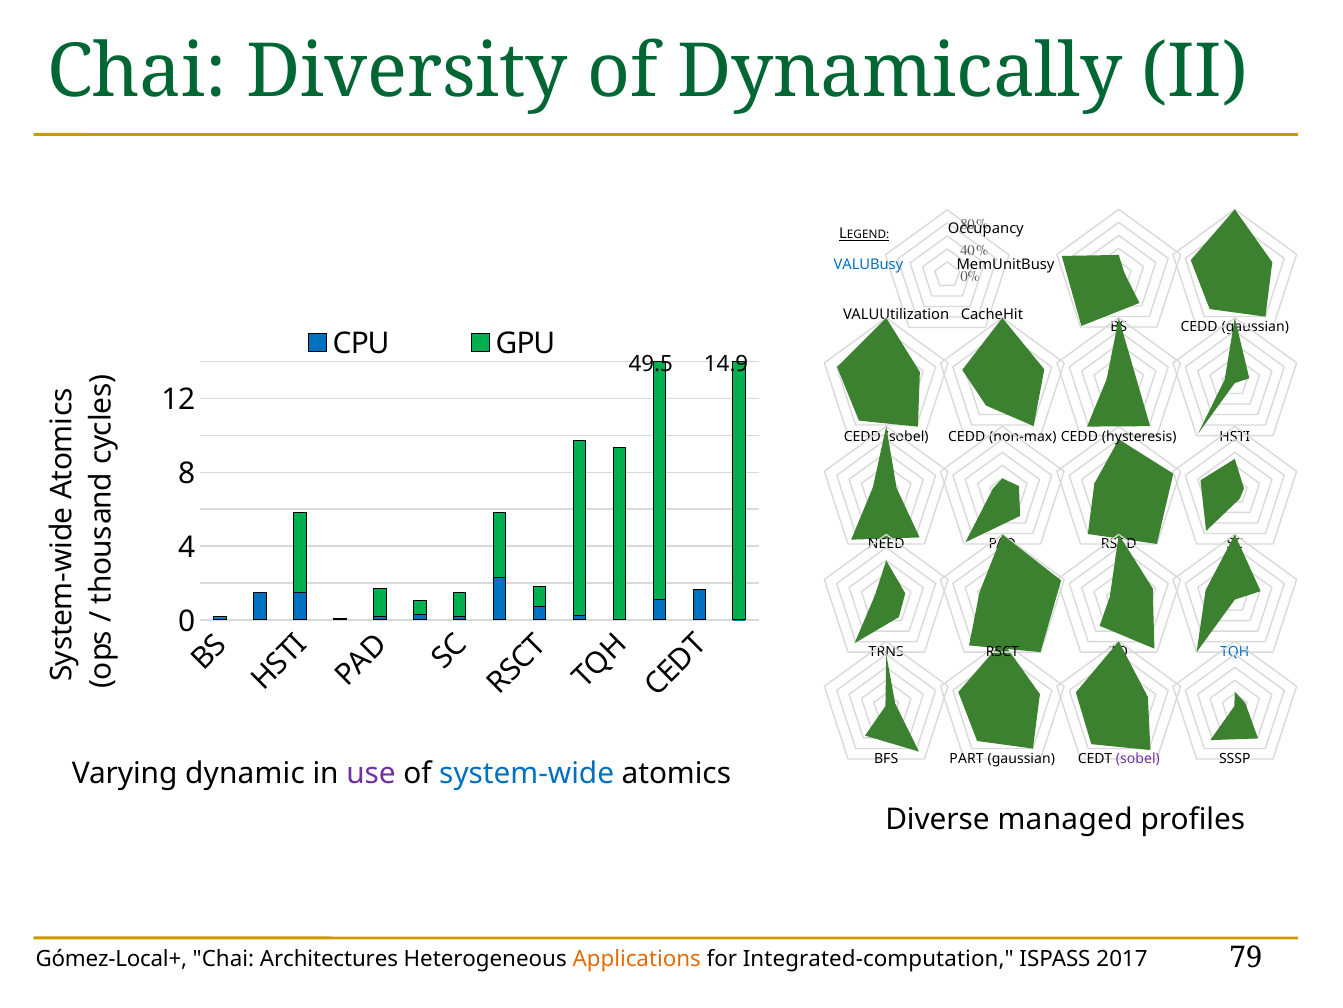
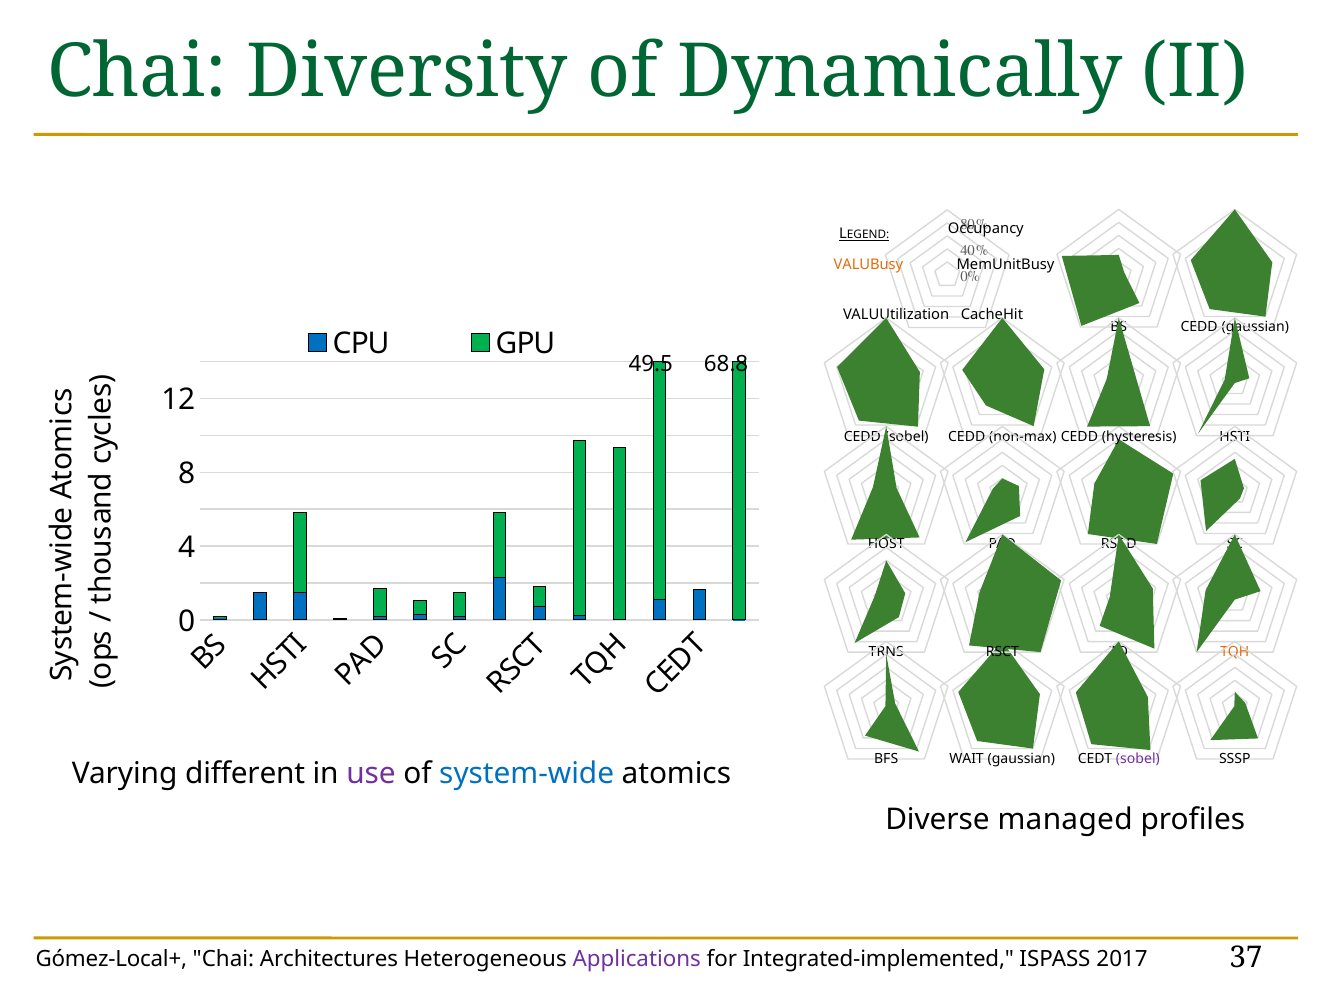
VALUBusy colour: blue -> orange (868, 265)
14.9: 14.9 -> 68.8 (726, 364)
NEED: NEED -> HOST (886, 544)
TQH colour: blue -> orange (1235, 651)
PART: PART -> WAIT (967, 758)
dynamic: dynamic -> different (245, 773)
Applications colour: orange -> purple (637, 959)
Integrated-computation: Integrated-computation -> Integrated-implemented (878, 959)
79: 79 -> 37 (1246, 957)
